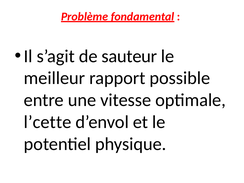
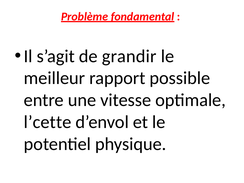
sauteur: sauteur -> grandir (129, 56)
